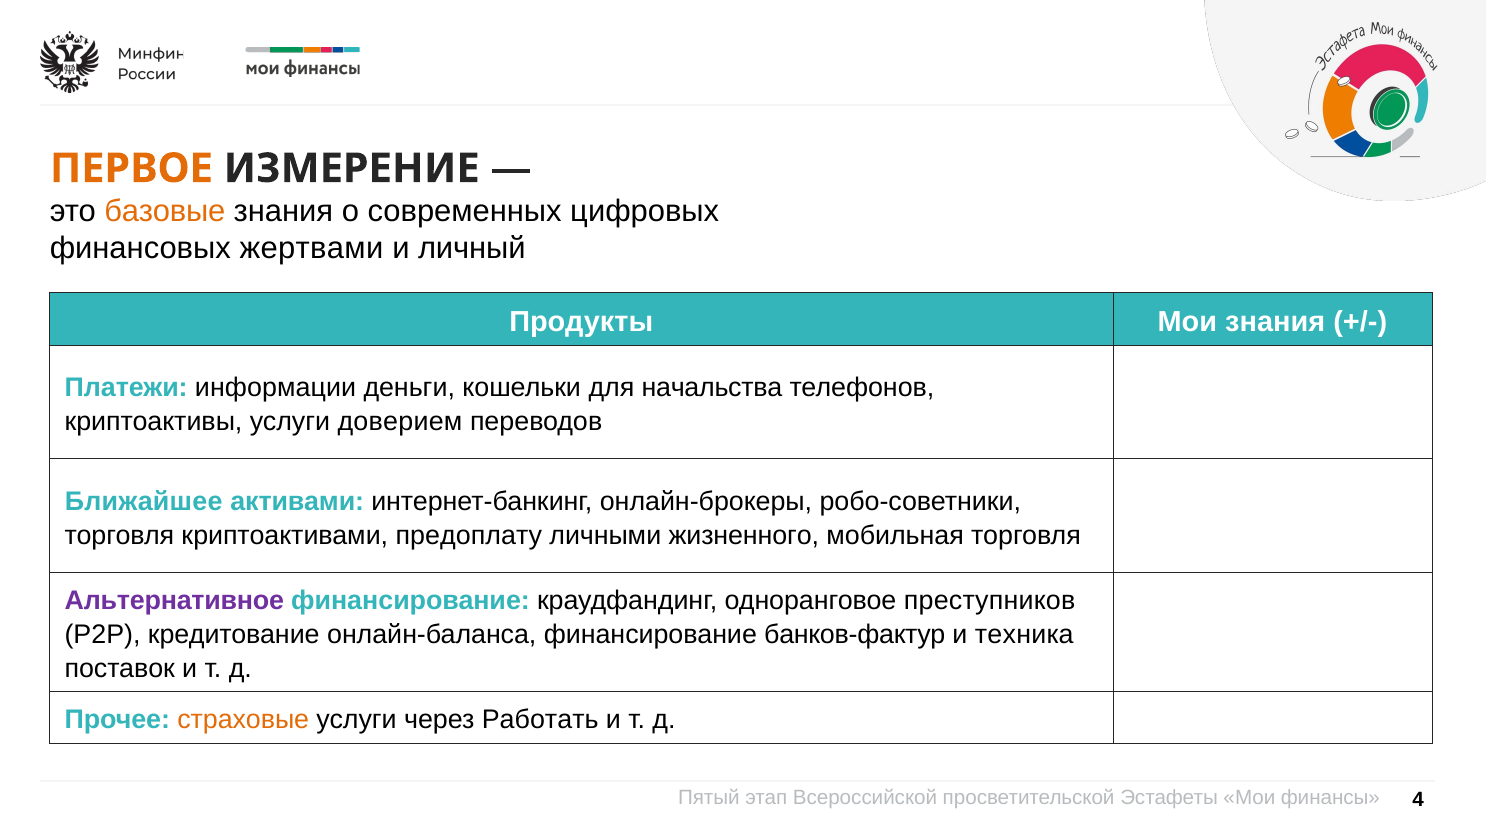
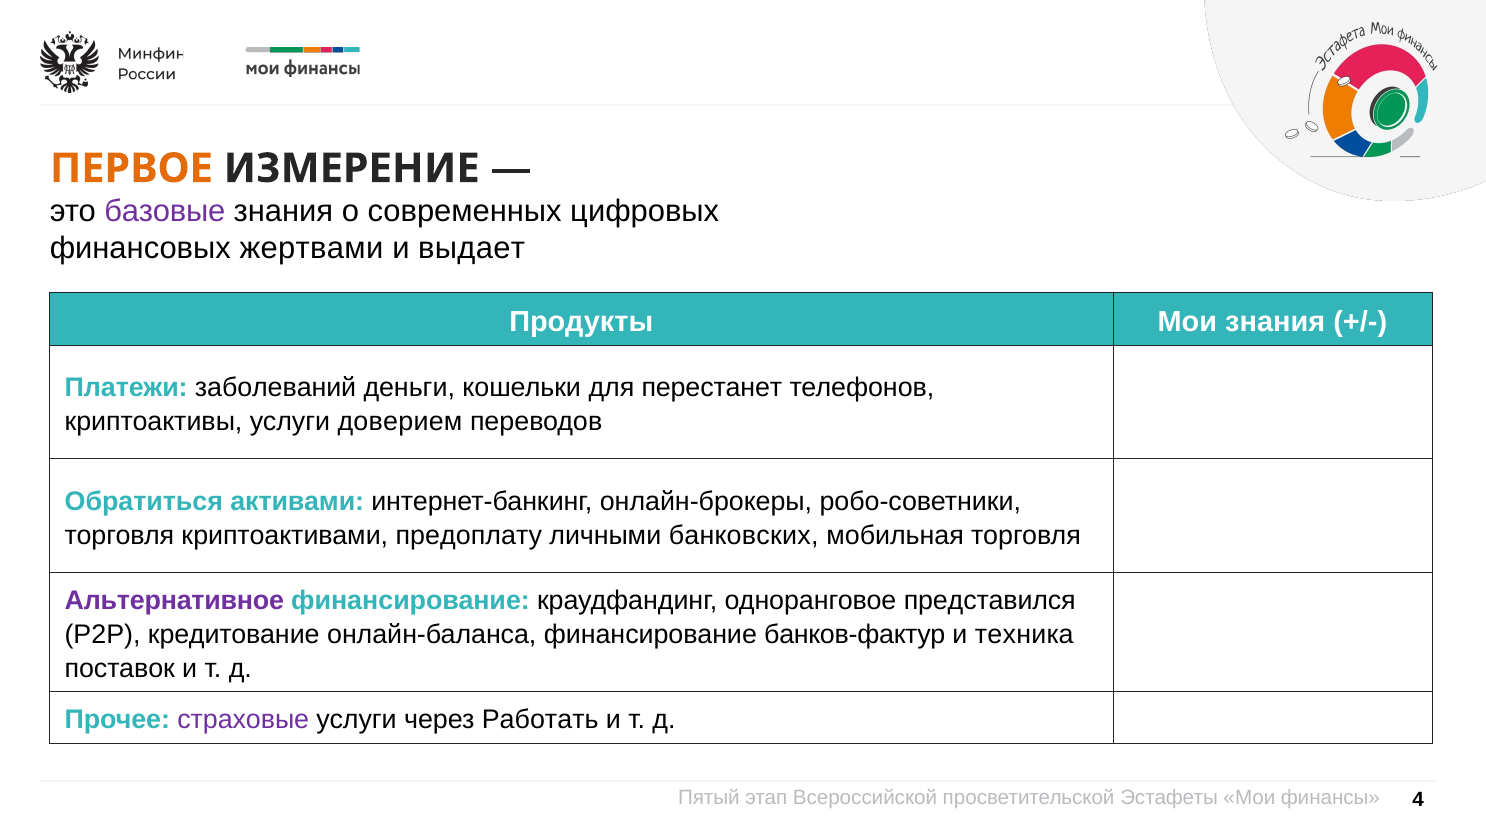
базовые colour: orange -> purple (165, 211)
личный: личный -> выдает (472, 248)
информации: информации -> заболеваний (276, 387)
начальства: начальства -> перестанет (712, 387)
Ближайшее: Ближайшее -> Обратиться (144, 501)
жизненного: жизненного -> банковских (744, 536)
преступников: преступников -> представился (990, 600)
страховые colour: orange -> purple (243, 720)
